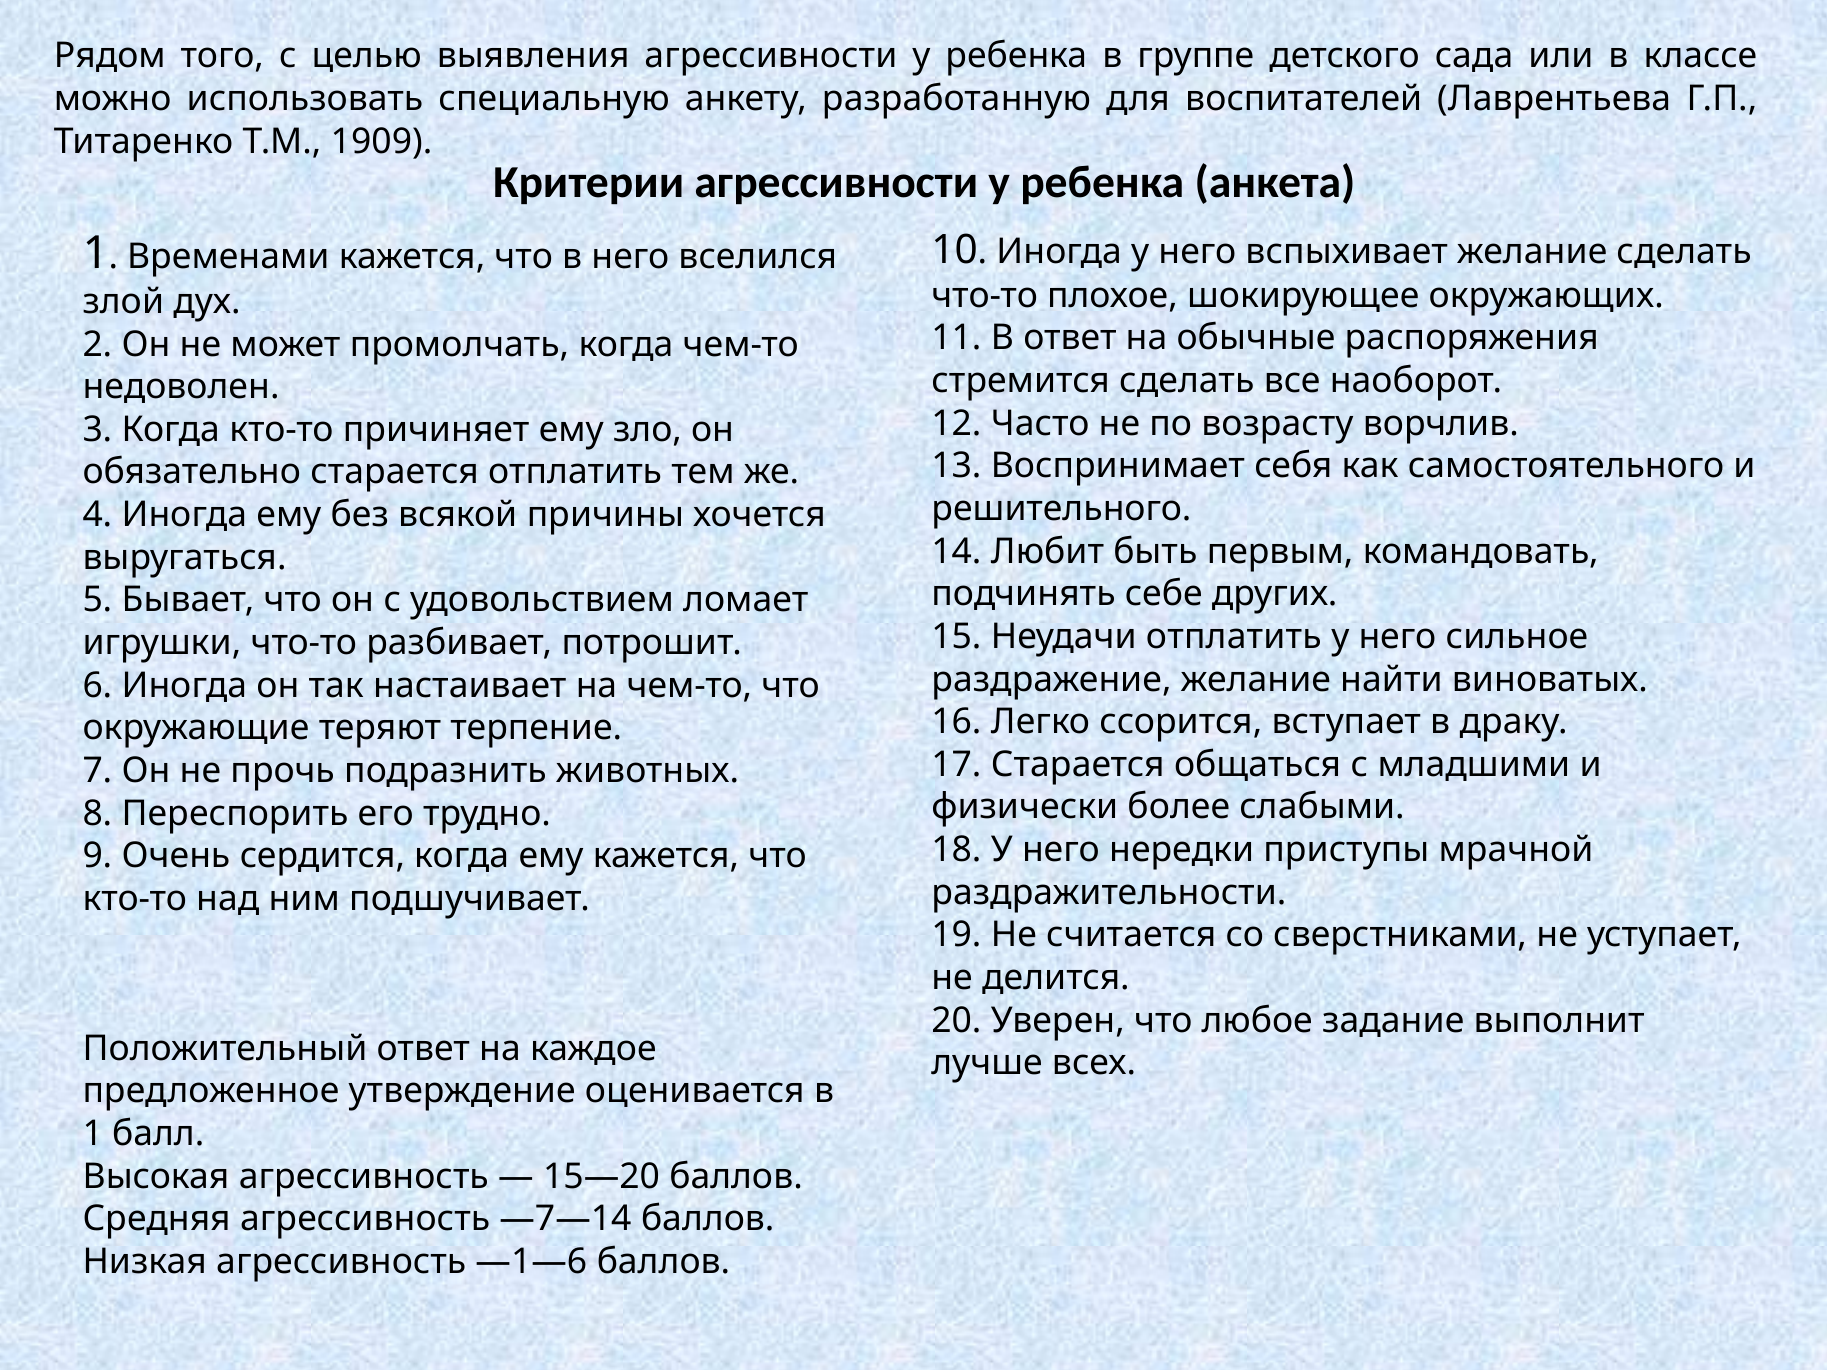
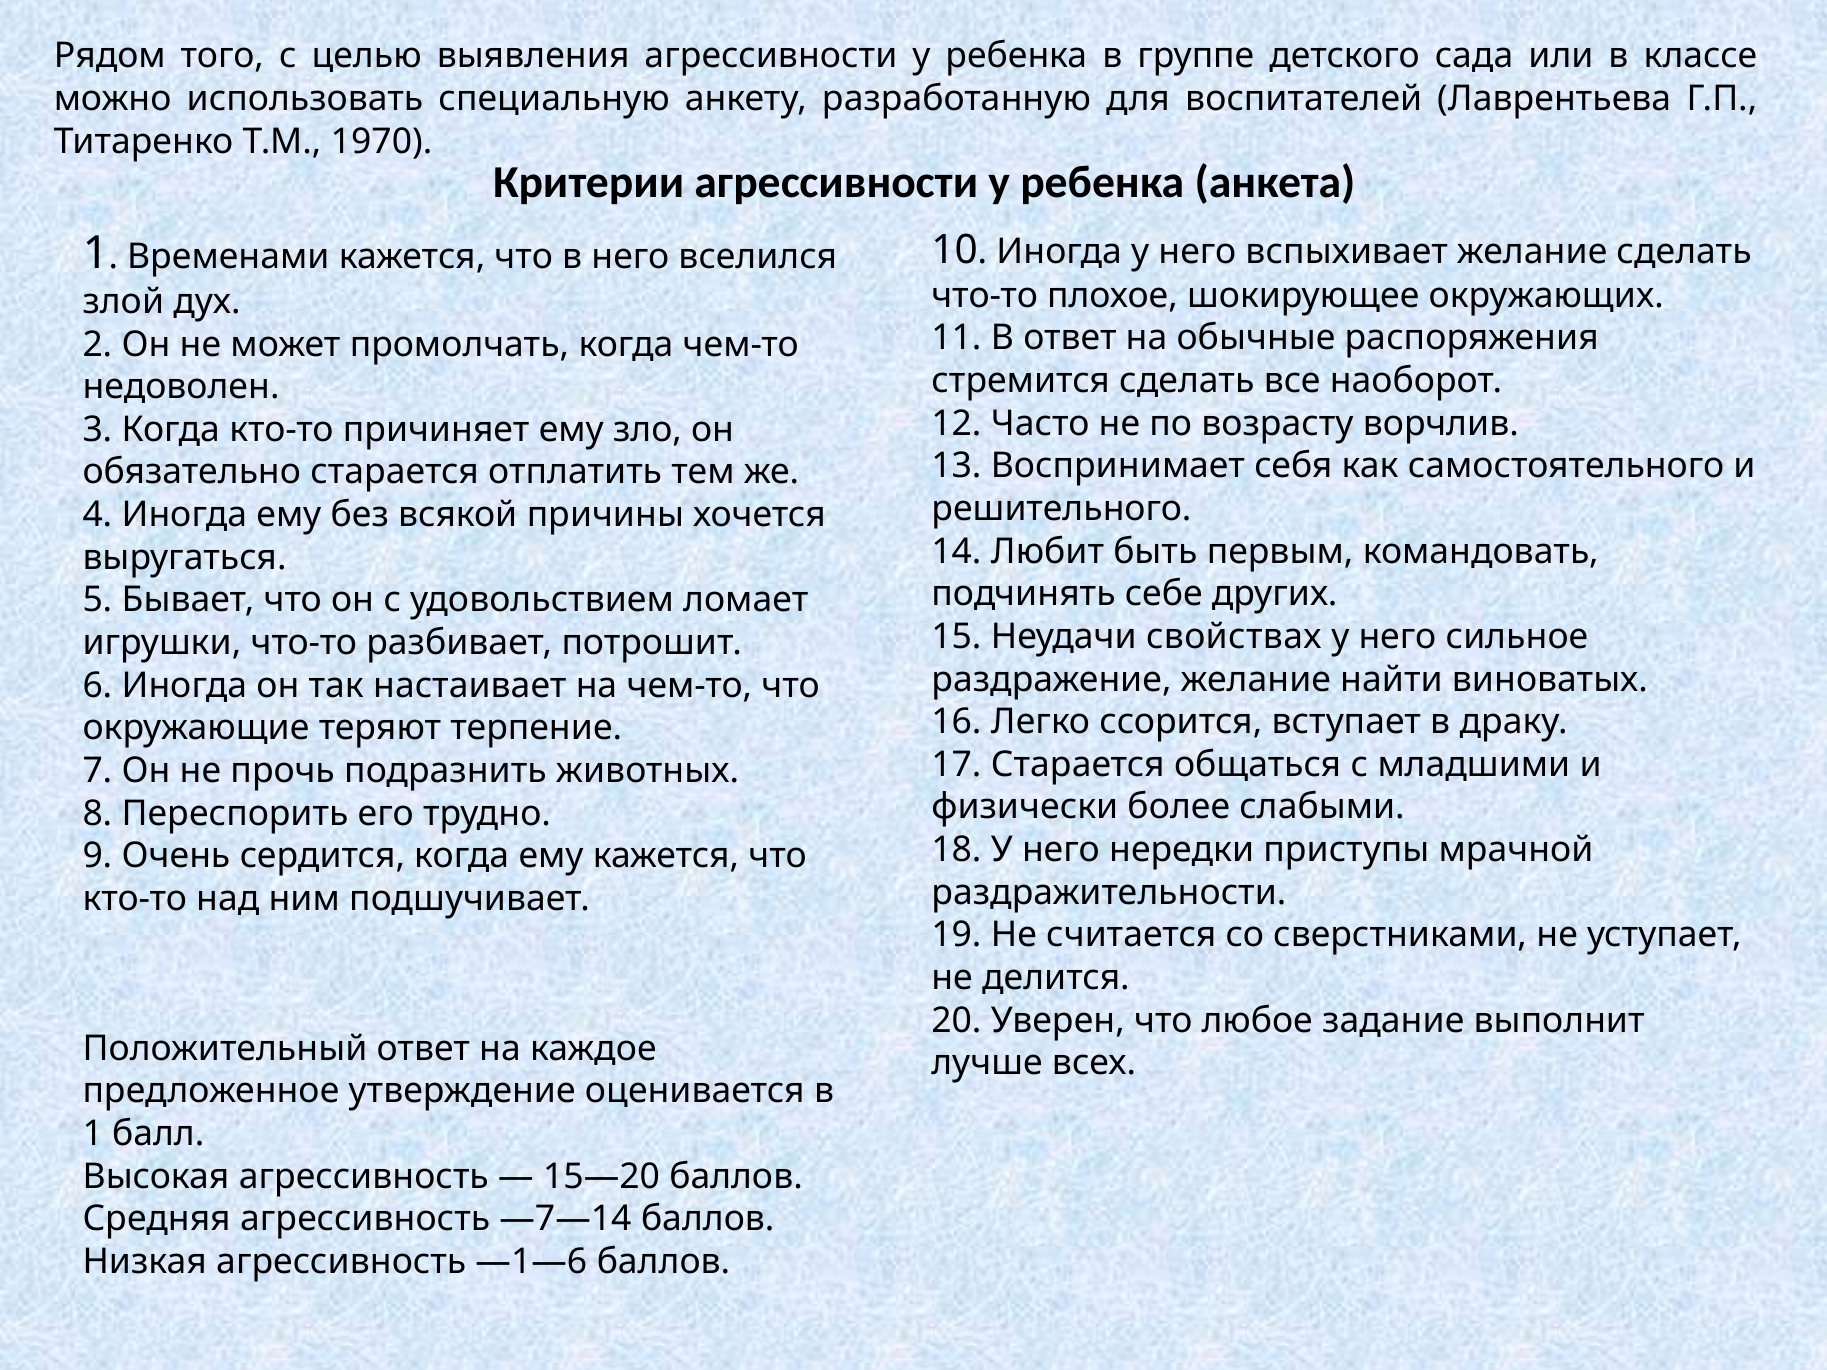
1909: 1909 -> 1970 (382, 141)
Неудачи отплатить: отплатить -> свойствах (1234, 637)
